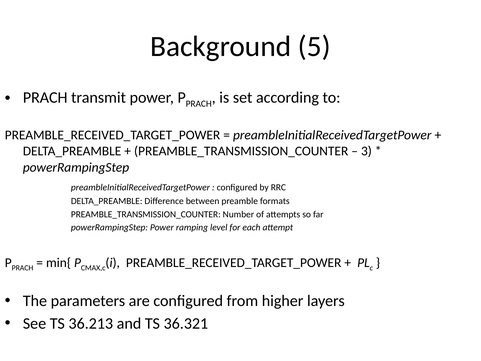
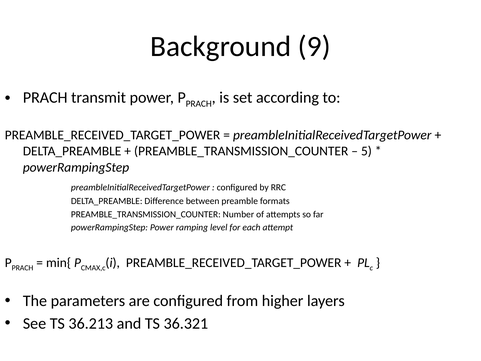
5: 5 -> 9 (314, 47)
3: 3 -> 5 (366, 151)
